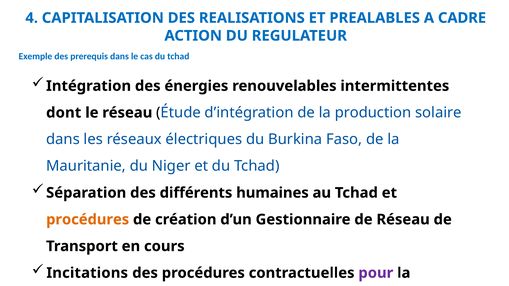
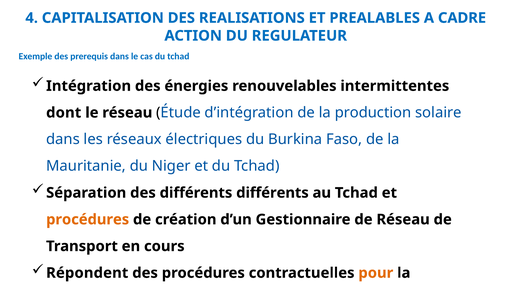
différents humaines: humaines -> différents (272, 193)
Incitations: Incitations -> Répondent (87, 273)
pour colour: purple -> orange (376, 273)
